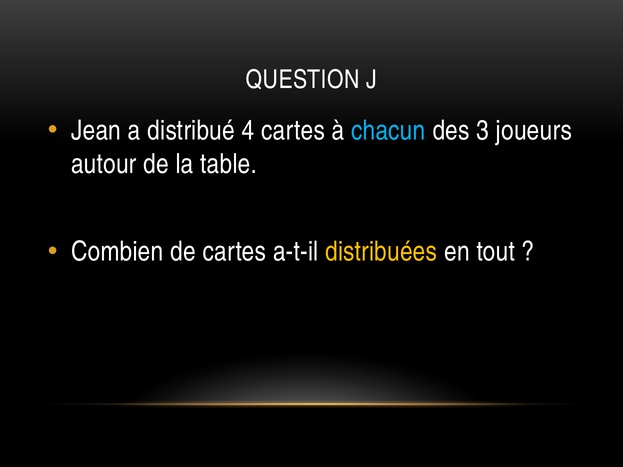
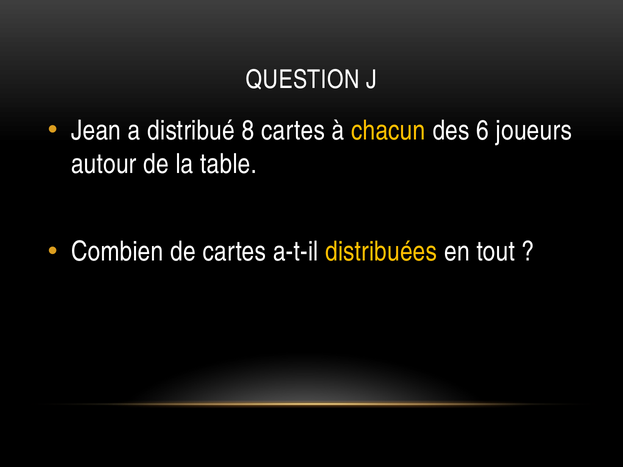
4: 4 -> 8 (248, 131)
chacun colour: light blue -> yellow (388, 131)
3: 3 -> 6 (483, 131)
